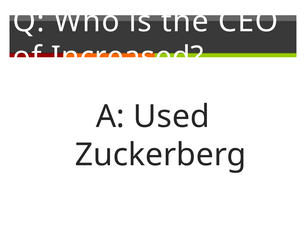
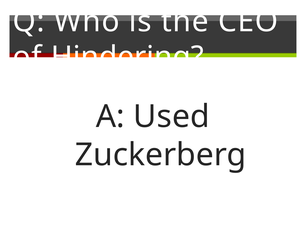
Increased: Increased -> Hindering (127, 57)
